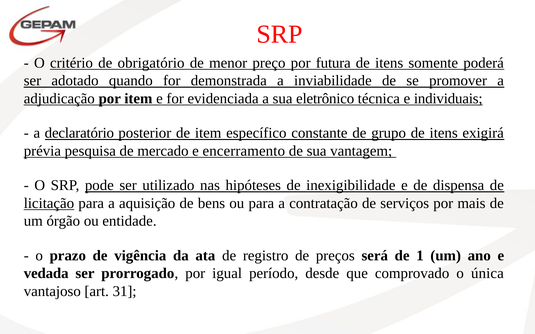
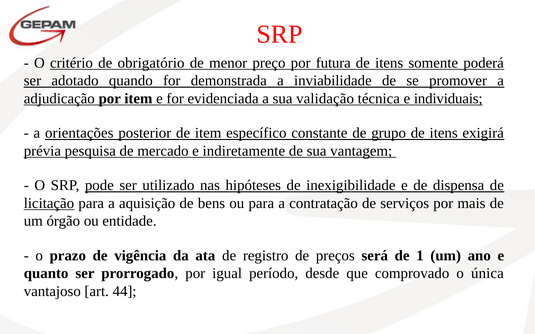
eletrônico: eletrônico -> validação (325, 99)
declaratório: declaratório -> orientações (79, 133)
encerramento: encerramento -> indiretamente (244, 151)
vedada: vedada -> quanto (46, 274)
31: 31 -> 44 (125, 291)
